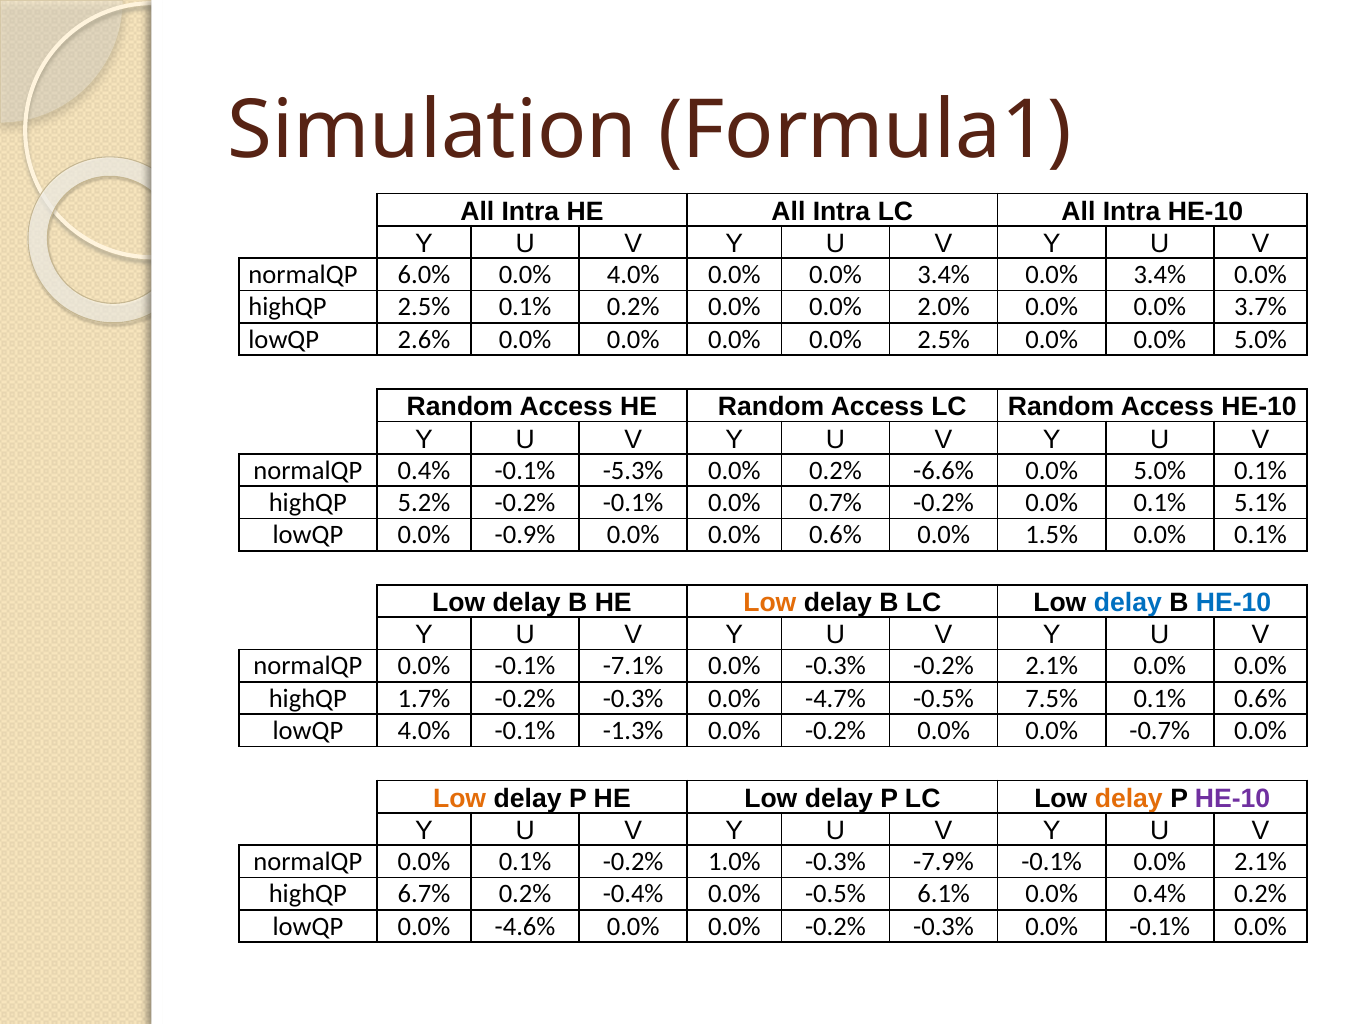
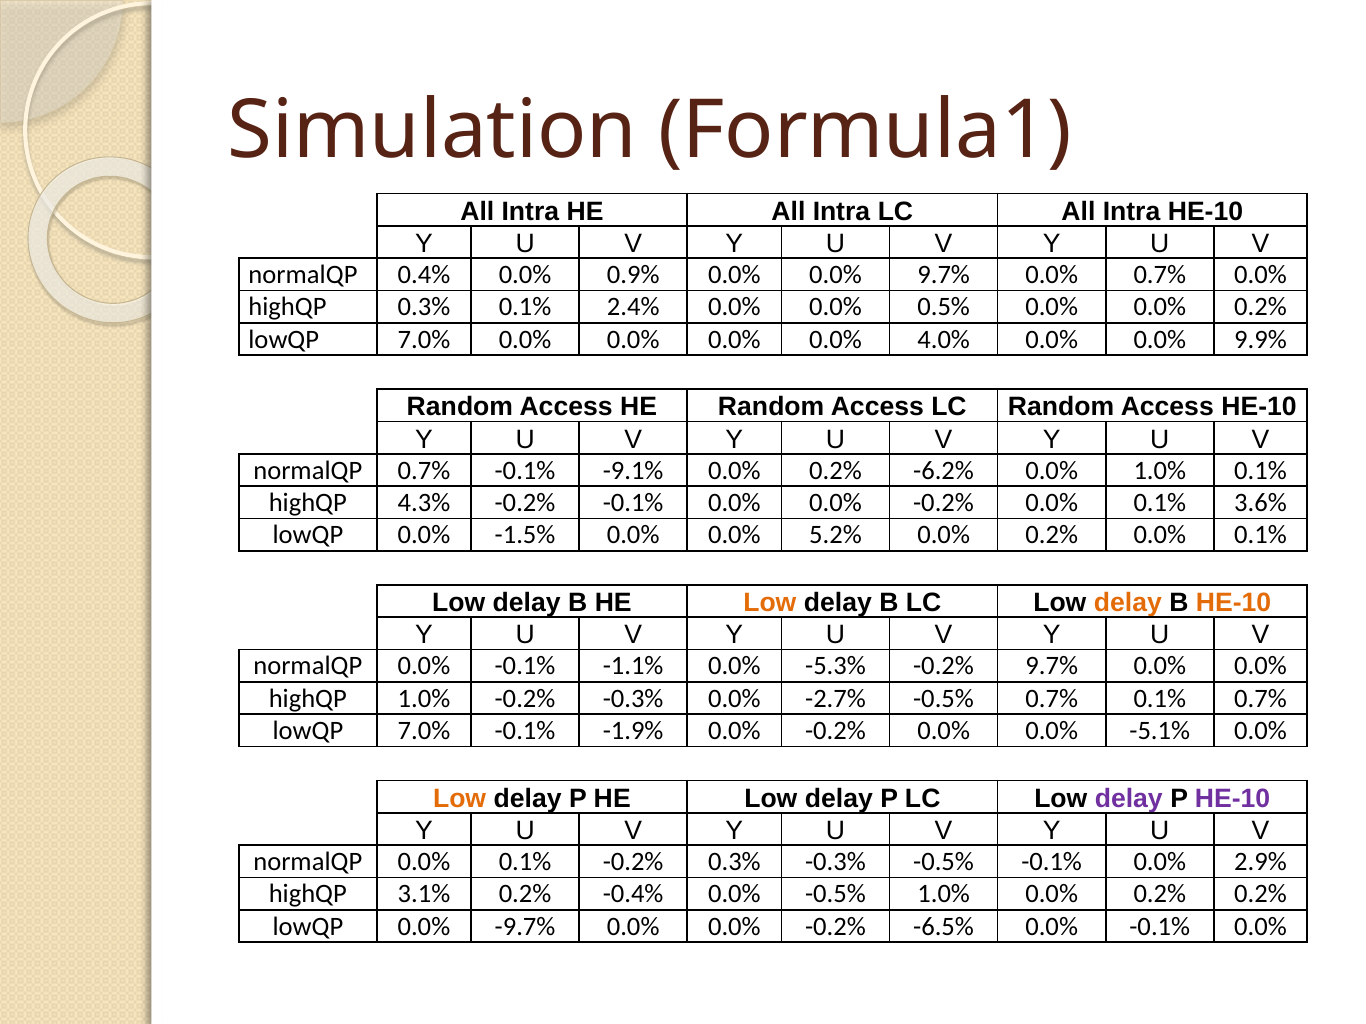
6.0%: 6.0% -> 0.4% (424, 275)
0.0% 4.0%: 4.0% -> 0.9% (633, 275)
0.0% 0.0% 3.4%: 3.4% -> 9.7% (944, 275)
3.4%: 3.4% -> 0.7% (1160, 275)
highQP 2.5%: 2.5% -> 0.3% (424, 307)
0.1% 0.2%: 0.2% -> 2.4% (633, 307)
2.0%: 2.0% -> 0.5% (944, 307)
0.0% 0.0% 3.7%: 3.7% -> 0.2% (1261, 307)
2.6%: 2.6% -> 7.0% (424, 340)
0.0% 2.5%: 2.5% -> 4.0% (944, 340)
0.0% 0.0% 5.0%: 5.0% -> 9.9% (1261, 340)
normalQP 0.4%: 0.4% -> 0.7% (424, 471)
-5.3%: -5.3% -> -9.1% (633, 471)
-6.6%: -6.6% -> -6.2% (944, 471)
5.0%: 5.0% -> 1.0% (1160, 471)
5.2%: 5.2% -> 4.3% (424, 503)
-0.1% 0.0% 0.7%: 0.7% -> 0.0% (836, 503)
5.1%: 5.1% -> 3.6% (1261, 503)
-0.9%: -0.9% -> -1.5% (525, 535)
0.0% 0.6%: 0.6% -> 5.2% (836, 535)
1.5%: 1.5% -> 0.2% (1052, 535)
delay colour: blue -> orange (1128, 603)
HE-10 colour: blue -> orange (1234, 603)
-7.1%: -7.1% -> -1.1% (633, 666)
0.0% -0.3%: -0.3% -> -5.3% (835, 666)
-0.2% 2.1%: 2.1% -> 9.7% (1052, 666)
highQP 1.7%: 1.7% -> 1.0% (424, 699)
-4.7%: -4.7% -> -2.7% (835, 699)
-0.5% 7.5%: 7.5% -> 0.7% (1052, 699)
0.1% 0.6%: 0.6% -> 0.7% (1261, 699)
4.0%: 4.0% -> 7.0% (424, 731)
-1.3%: -1.3% -> -1.9% (633, 731)
-0.7%: -0.7% -> -5.1% (1160, 731)
delay colour: orange -> purple (1129, 799)
-0.2% 1.0%: 1.0% -> 0.3% (734, 862)
-0.3% -7.9%: -7.9% -> -0.5% (944, 862)
0.0% 2.1%: 2.1% -> 2.9% (1261, 862)
6.7%: 6.7% -> 3.1% (424, 894)
-0.5% 6.1%: 6.1% -> 1.0% (944, 894)
0.4%: 0.4% -> 0.2% (1160, 894)
-4.6%: -4.6% -> -9.7% (525, 927)
0.0% -0.2% -0.3%: -0.3% -> -6.5% (944, 927)
